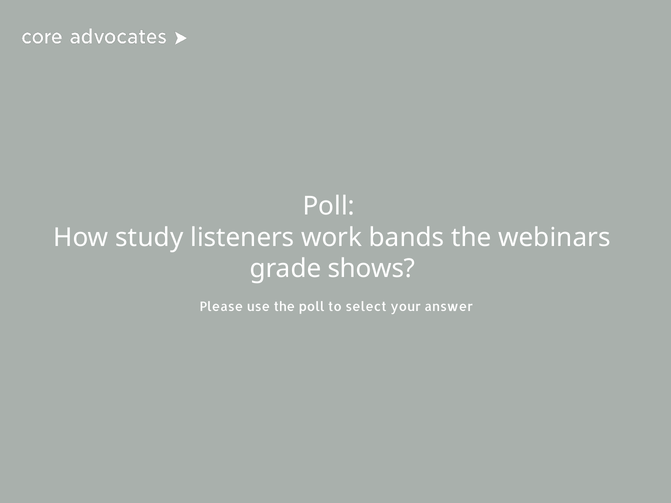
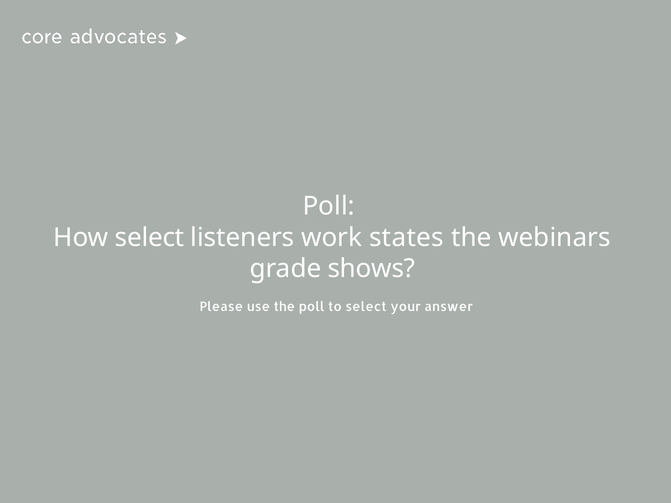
How study: study -> select (150, 238)
bands: bands -> states (406, 238)
